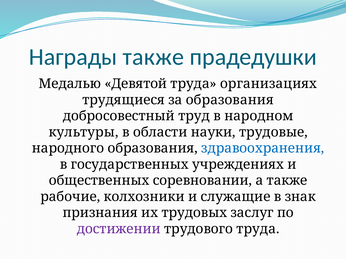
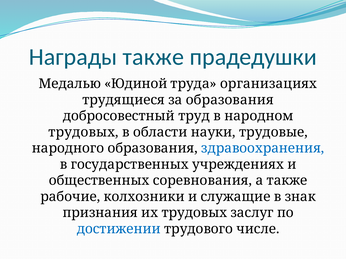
Девятой: Девятой -> Юдиной (136, 84)
культуры: культуры -> трудовых (83, 132)
соревновании: соревновании -> соревнования (202, 181)
достижении colour: purple -> blue (119, 229)
трудового труда: труда -> числе (258, 229)
